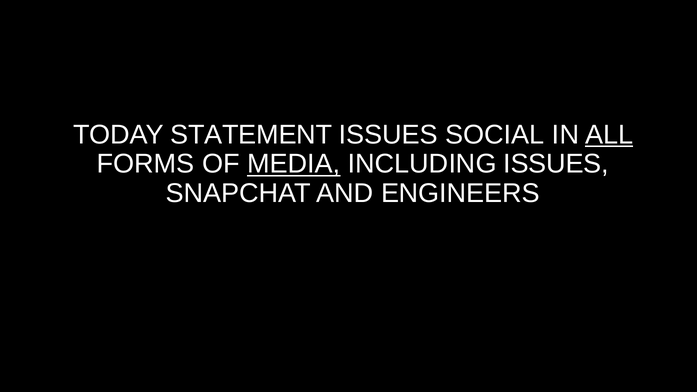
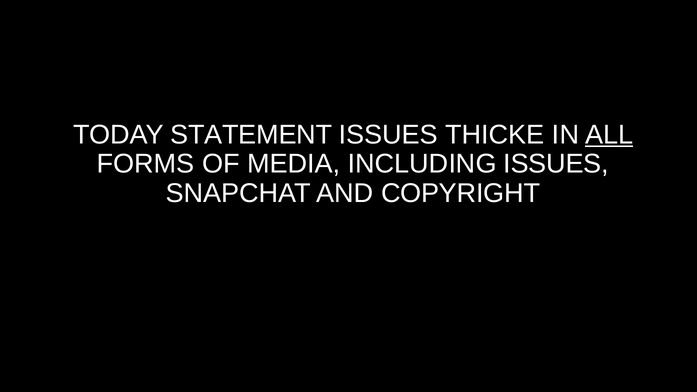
SOCIAL: SOCIAL -> THICKE (495, 135)
MEDIA underline: present -> none (294, 164)
ENGINEERS: ENGINEERS -> COPYRIGHT (461, 193)
